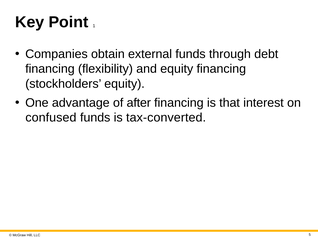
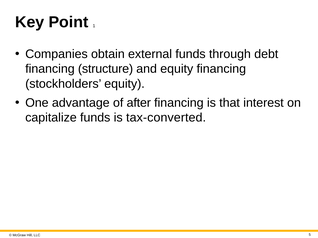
flexibility: flexibility -> structure (106, 69)
confused: confused -> capitalize (51, 118)
